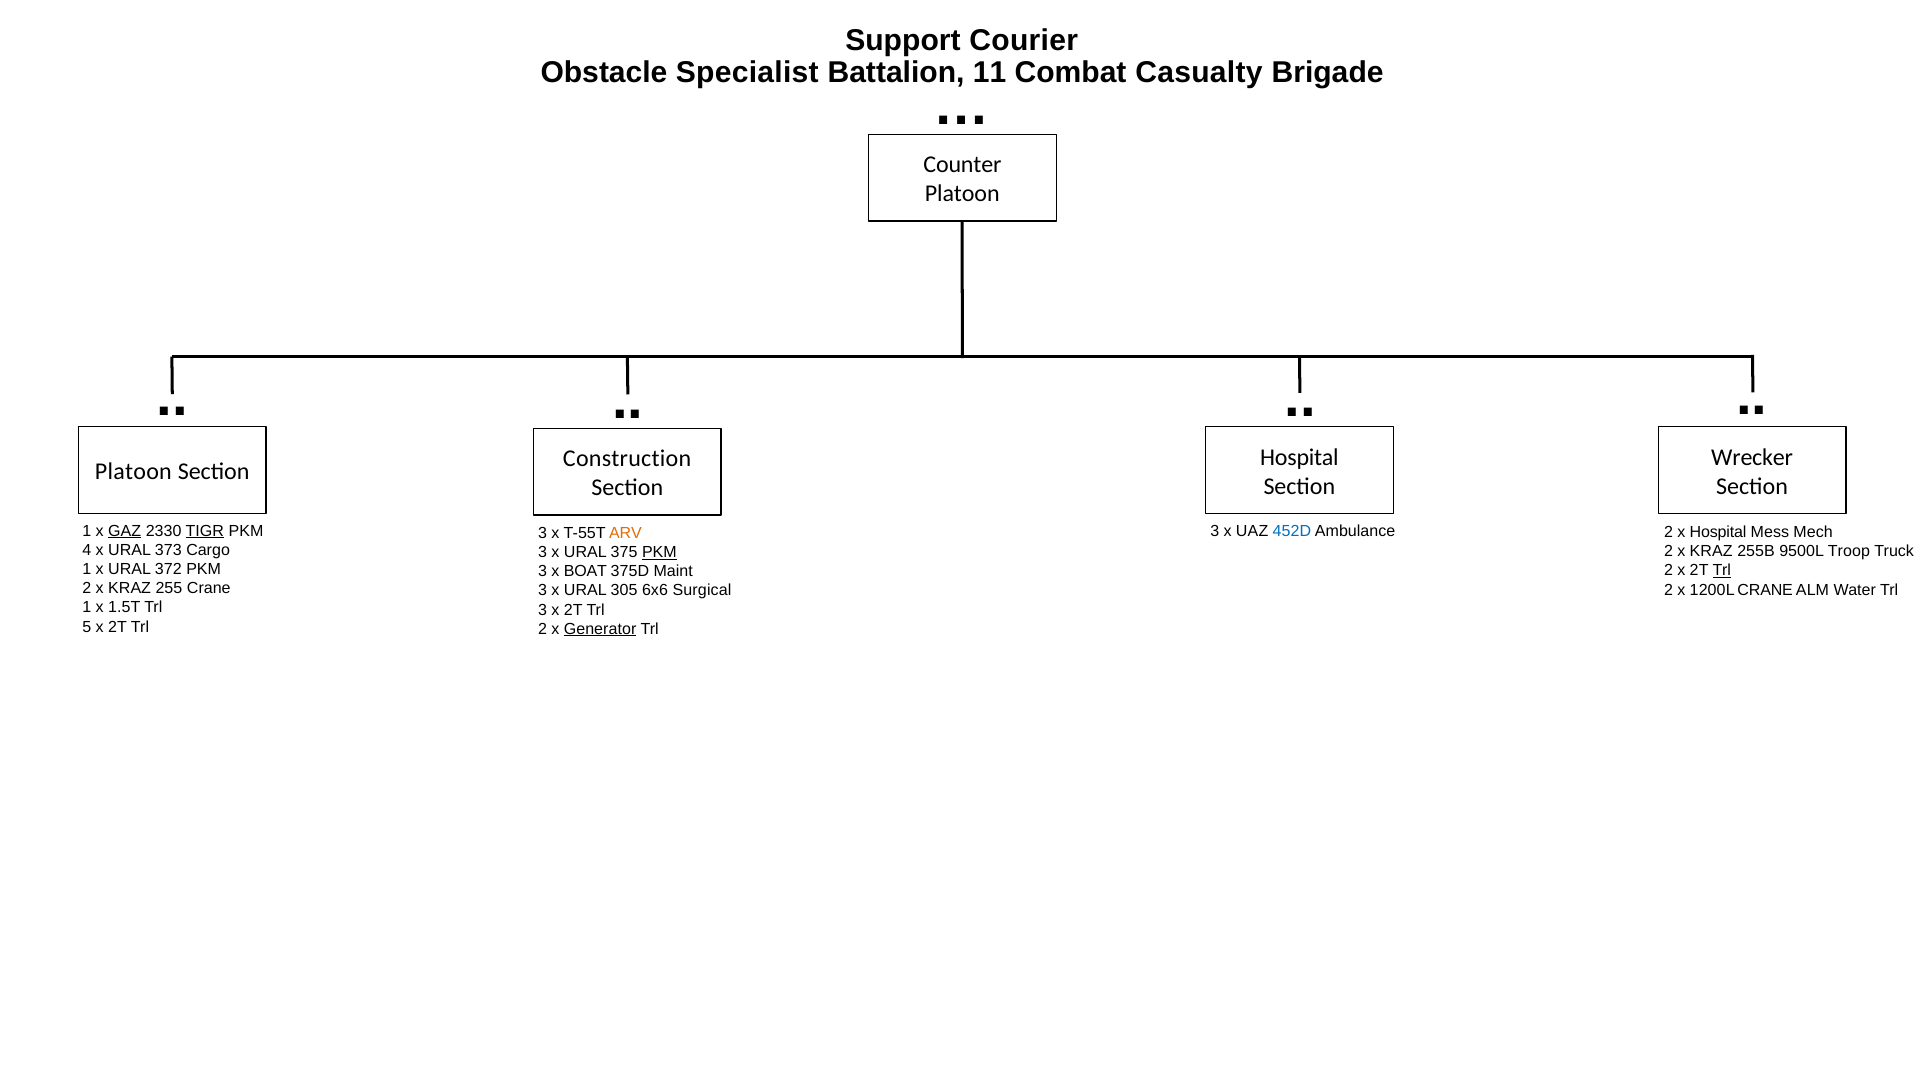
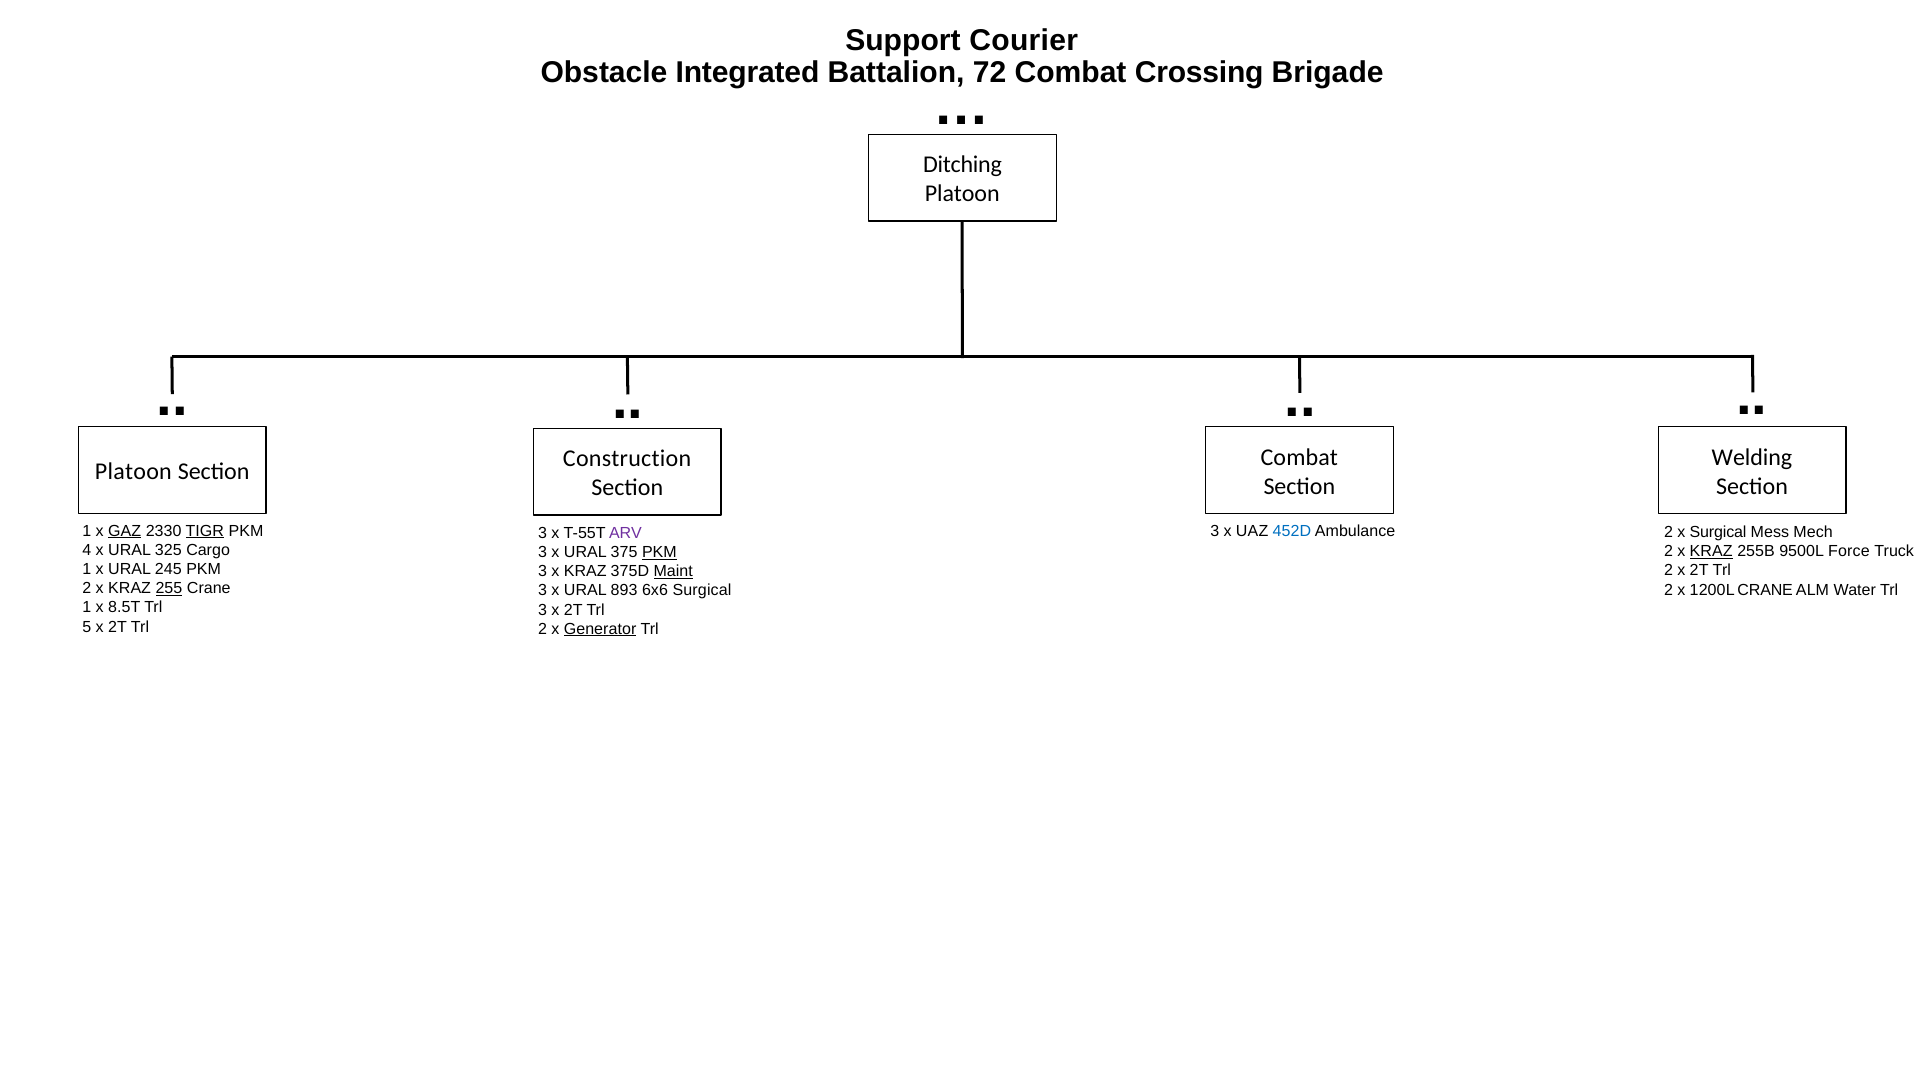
Specialist: Specialist -> Integrated (747, 73)
11: 11 -> 72 (990, 73)
Casualty: Casualty -> Crossing (1199, 73)
Counter: Counter -> Ditching (962, 165)
Hospital: Hospital -> Combat (1299, 457)
Wrecker: Wrecker -> Welding (1752, 457)
x Hospital: Hospital -> Surgical (1718, 532)
ARV colour: orange -> purple (625, 533)
373: 373 -> 325 (168, 550)
KRAZ underline: none -> present (1711, 551)
Troop: Troop -> Force (1849, 551)
372: 372 -> 245 (168, 569)
Trl underline: present -> none (1722, 571)
3 x BOAT: BOAT -> KRAZ (585, 571)
Maint underline: none -> present (673, 571)
255 underline: none -> present (169, 588)
305: 305 -> 893 (624, 591)
1.5T: 1.5T -> 8.5T (124, 608)
